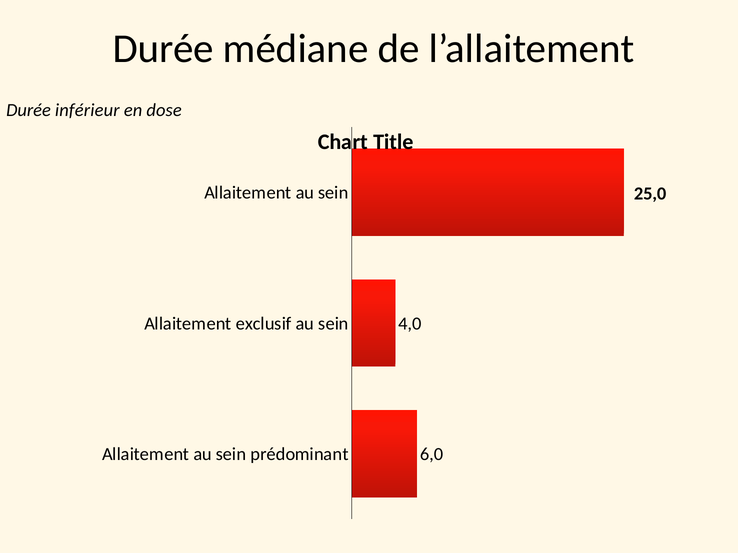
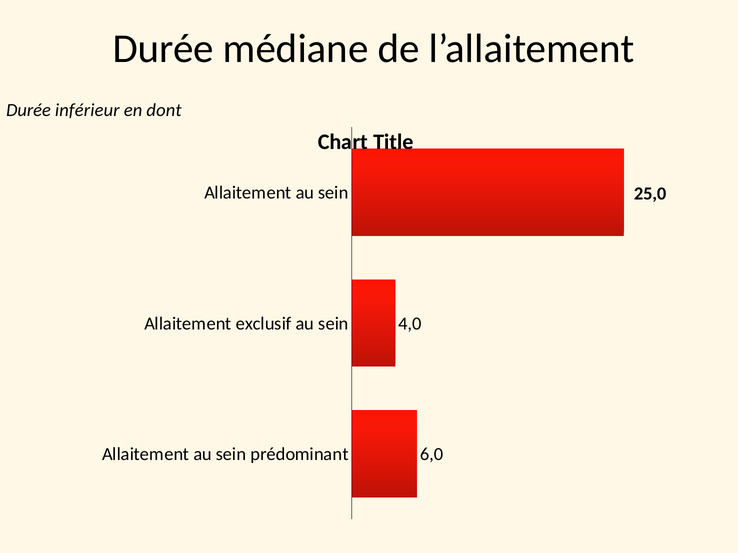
dose: dose -> dont (164, 110)
